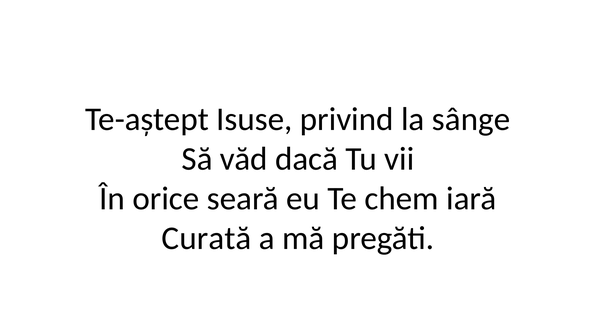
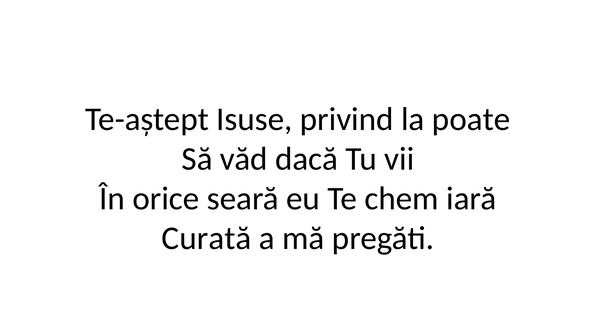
sânge: sânge -> poate (471, 119)
